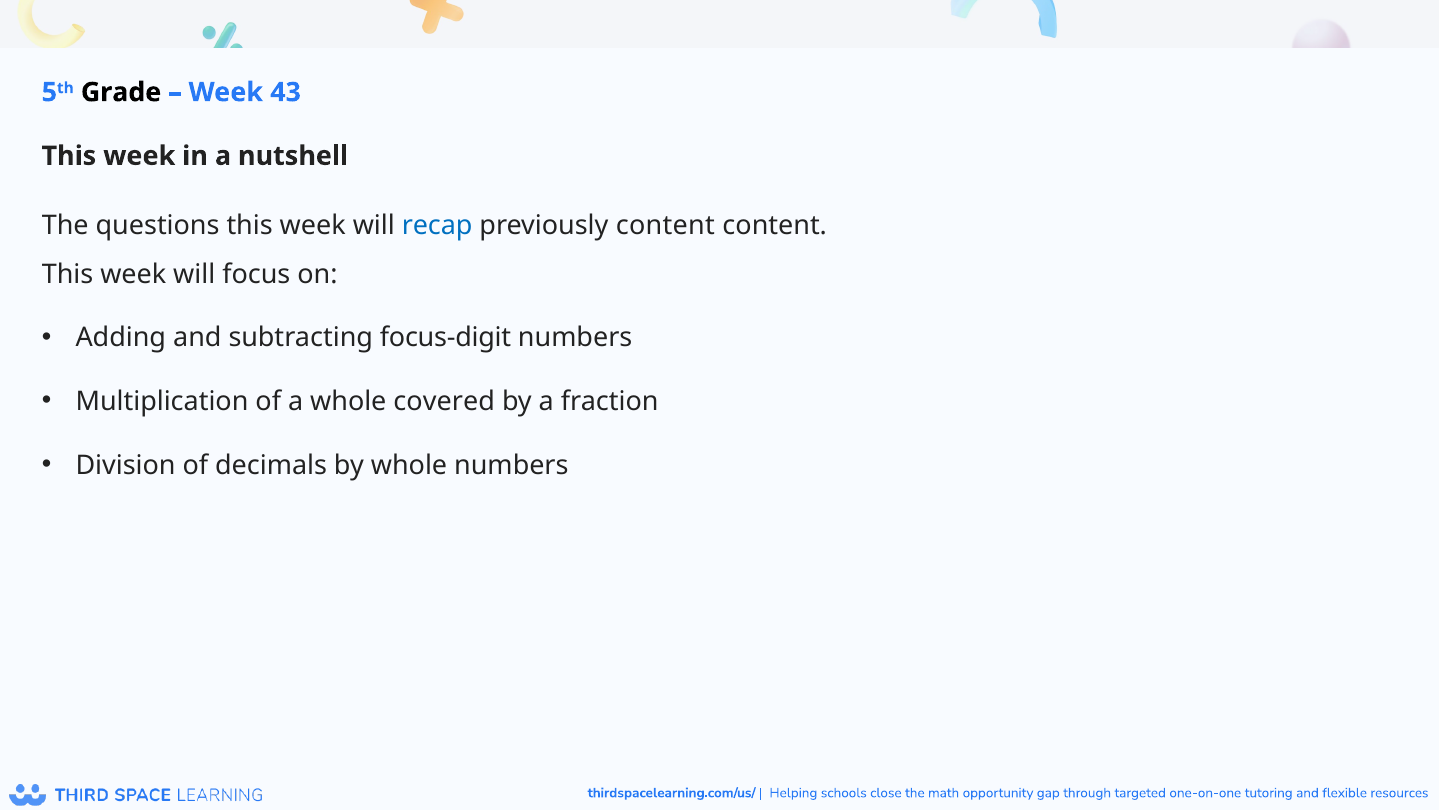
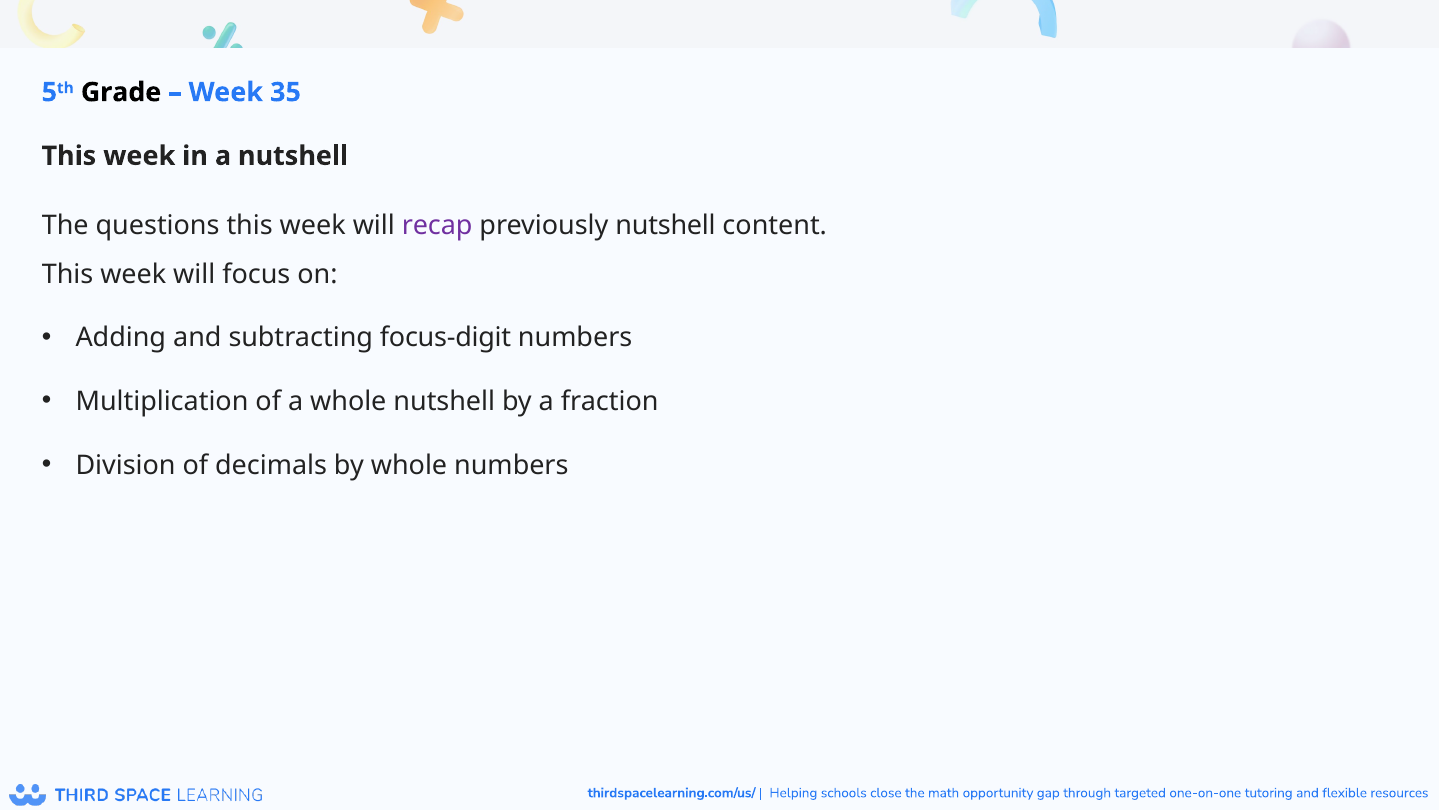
43: 43 -> 35 (286, 92)
recap colour: blue -> purple (437, 226)
previously content: content -> nutshell (666, 226)
whole covered: covered -> nutshell (444, 401)
